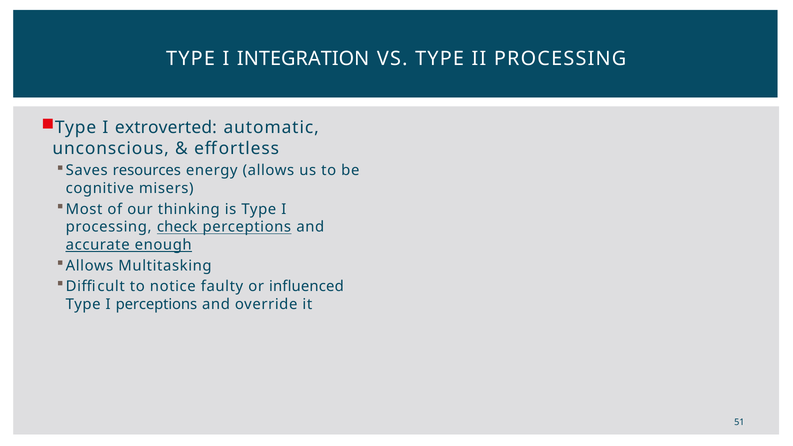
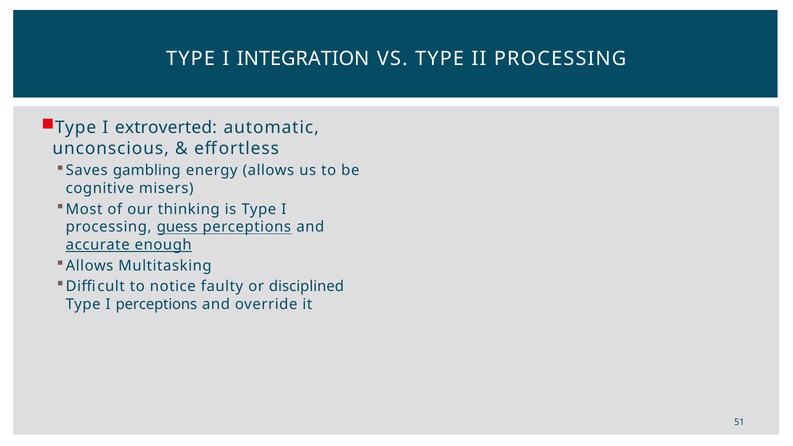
resources: resources -> gambling (147, 171)
check: check -> guess (177, 227)
influenced: influenced -> disciplined (306, 287)
